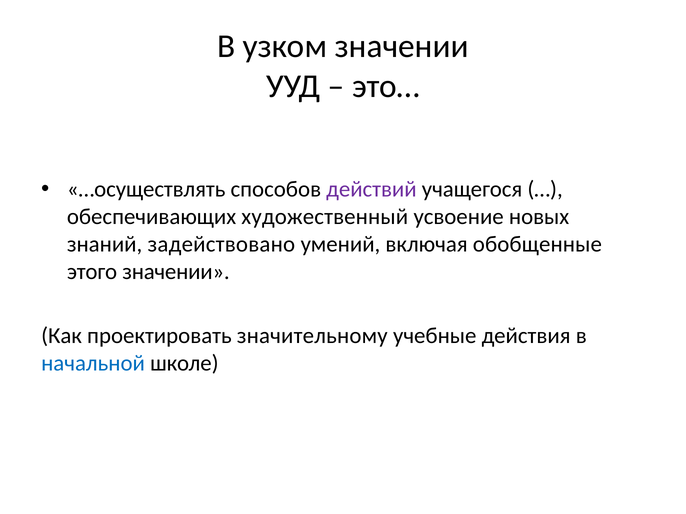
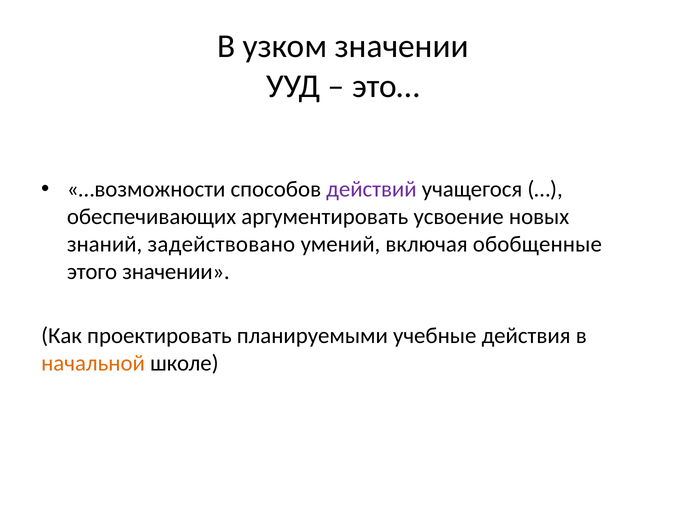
…осуществлять: …осуществлять -> …возможности (146, 190)
художественный: художественный -> аргументировать (325, 217)
значительному: значительному -> планируемыми (312, 336)
начальной colour: blue -> orange (93, 363)
